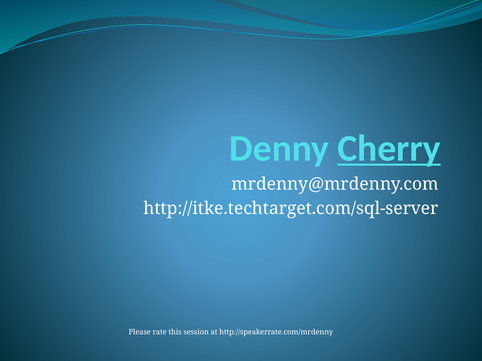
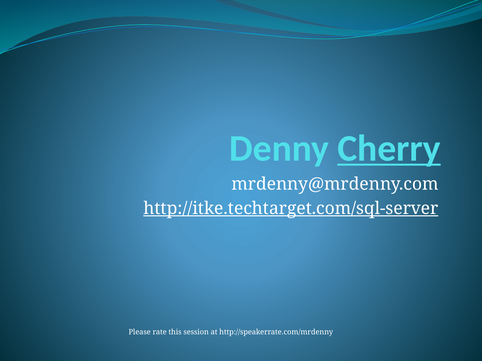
http://itke.techtarget.com/sql-server underline: none -> present (291, 209)
